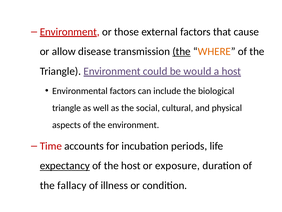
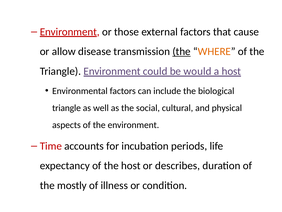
expectancy underline: present -> none (65, 165)
exposure: exposure -> describes (178, 165)
fallacy: fallacy -> mostly (72, 185)
